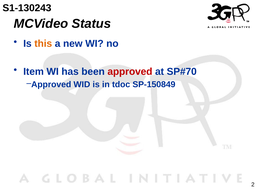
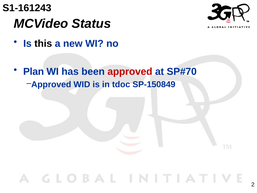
S1-130243: S1-130243 -> S1-161243 (27, 8)
this colour: orange -> black (43, 44)
Item: Item -> Plan (34, 72)
